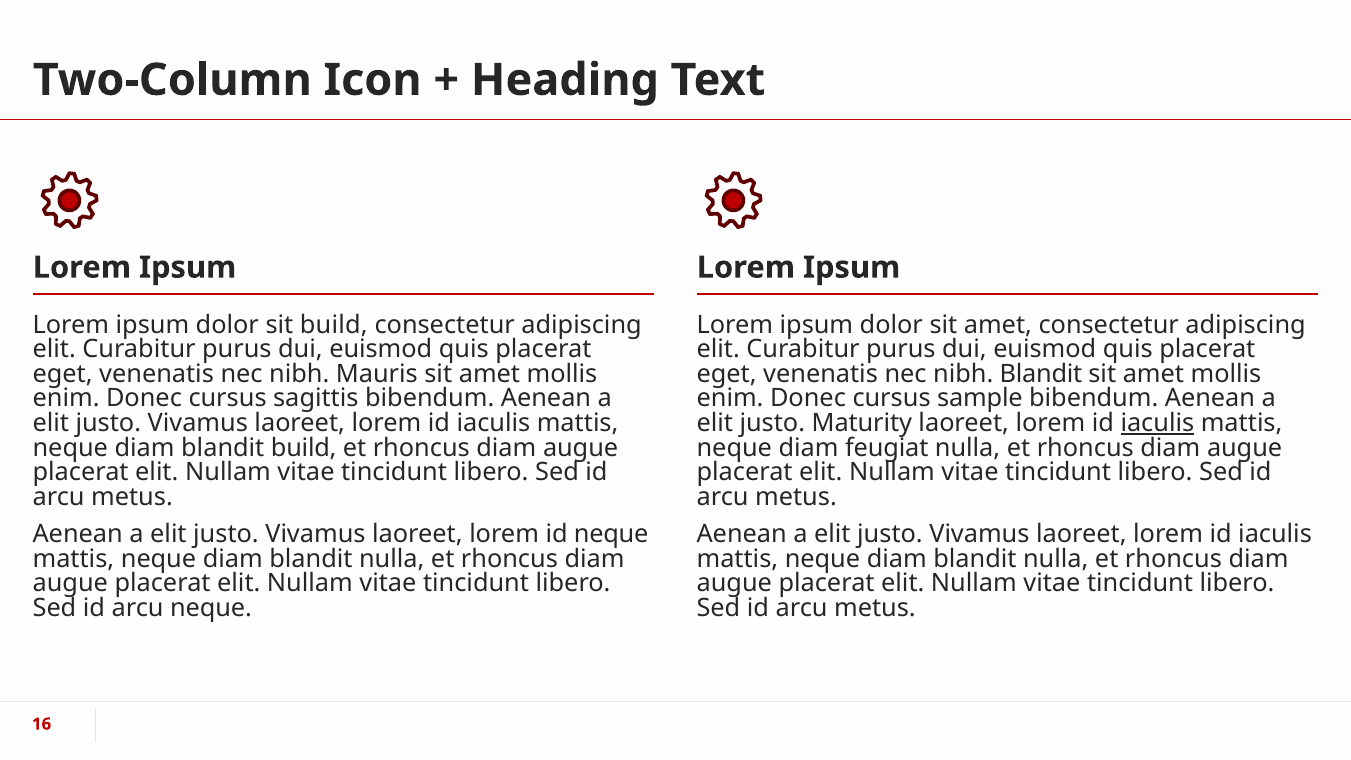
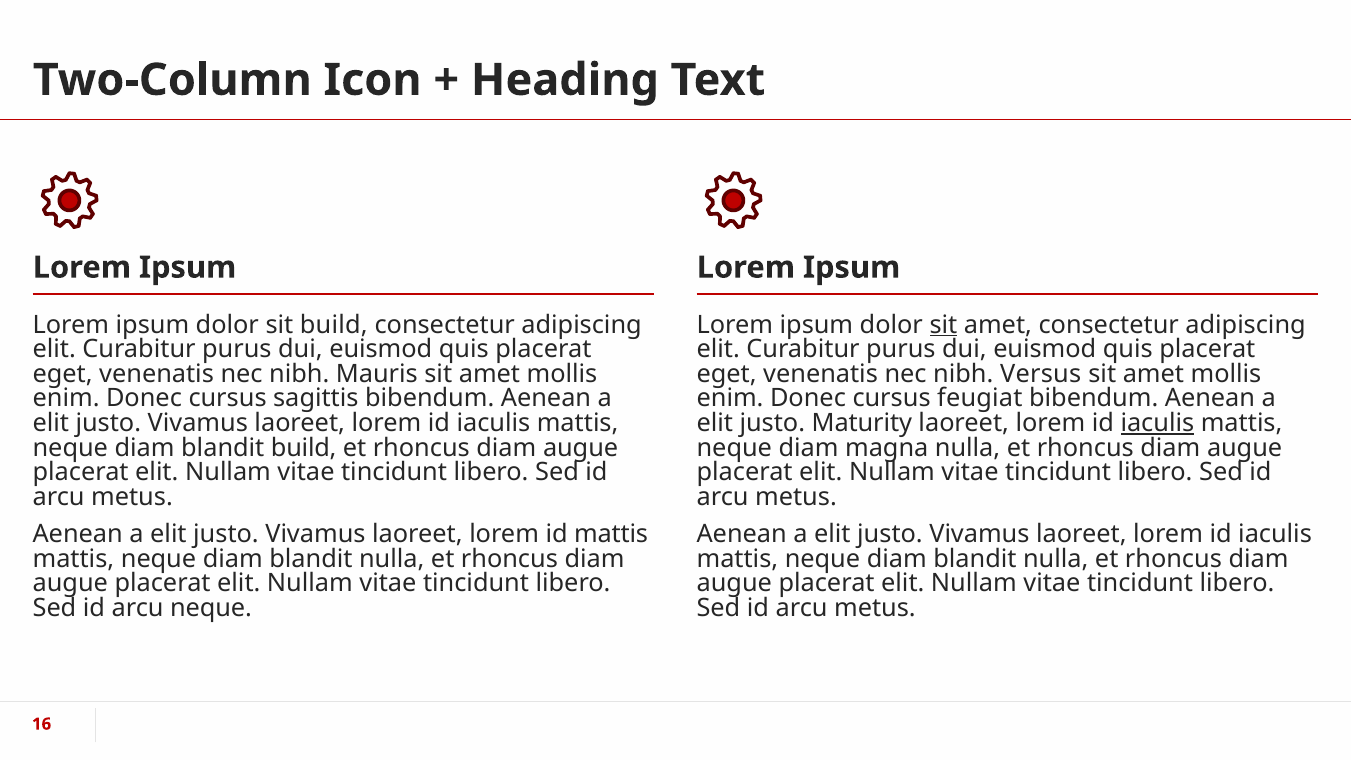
sit underline: none -> present (943, 325)
nibh Blandit: Blandit -> Versus (1041, 374)
sample: sample -> feugiat (980, 398)
feugiat: feugiat -> magna (887, 448)
id neque: neque -> mattis (611, 534)
